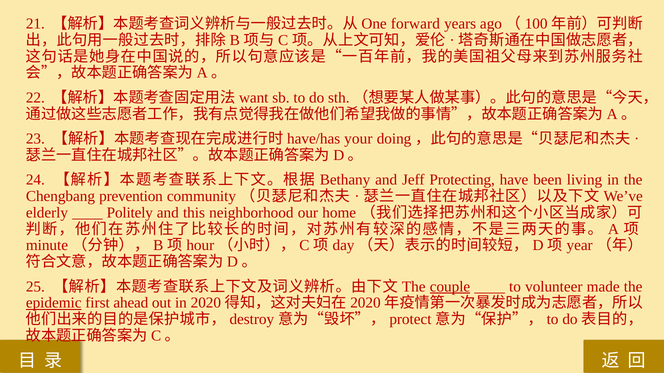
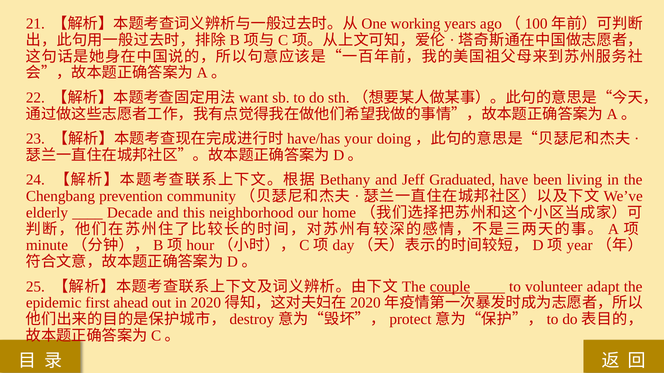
forward: forward -> working (415, 24)
Protecting: Protecting -> Graduated (462, 180)
Politely: Politely -> Decade (130, 213)
made: made -> adapt (603, 287)
epidemic underline: present -> none (54, 303)
